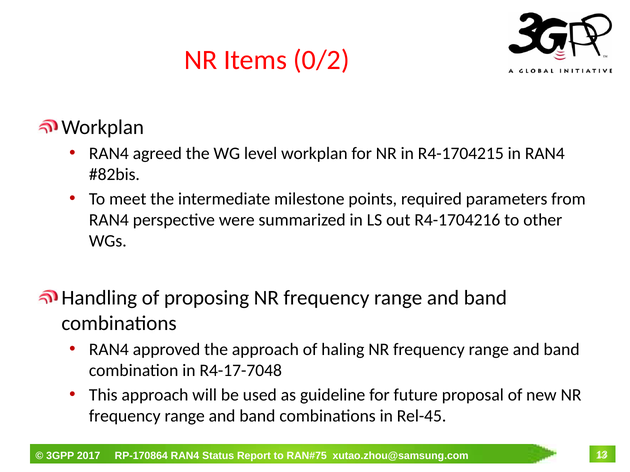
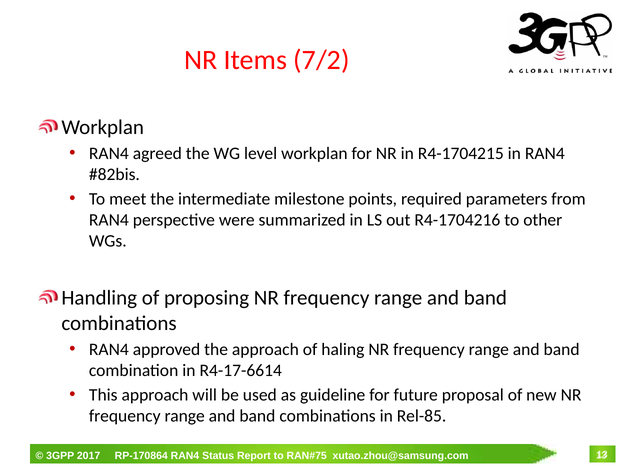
0/2: 0/2 -> 7/2 (321, 60)
R4-17-7048: R4-17-7048 -> R4-17-6614 (241, 371)
Rel-45: Rel-45 -> Rel-85 (422, 416)
